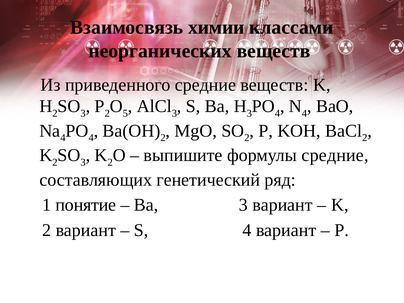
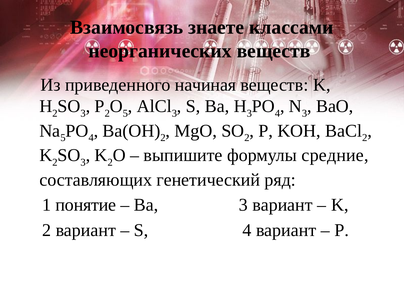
химии: химии -> знаете (216, 27)
приведенного средние: средние -> начиная (206, 85)
4: 4 -> 3 (305, 113)
4: 4 -> 5 (63, 138)
